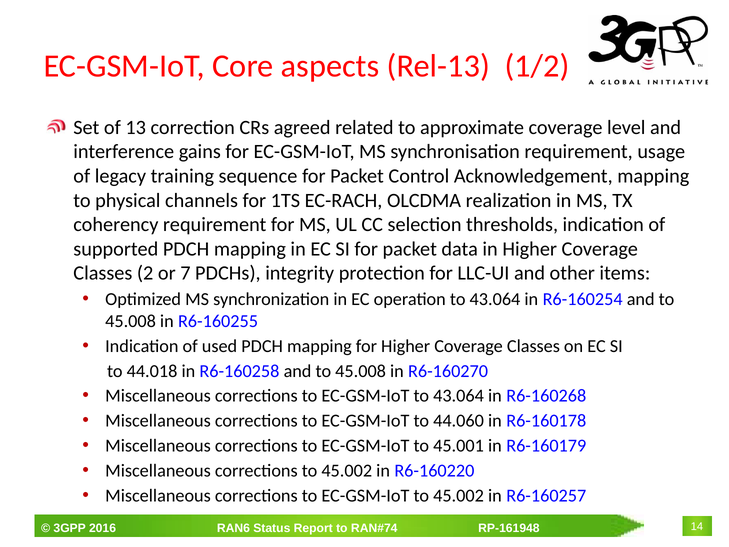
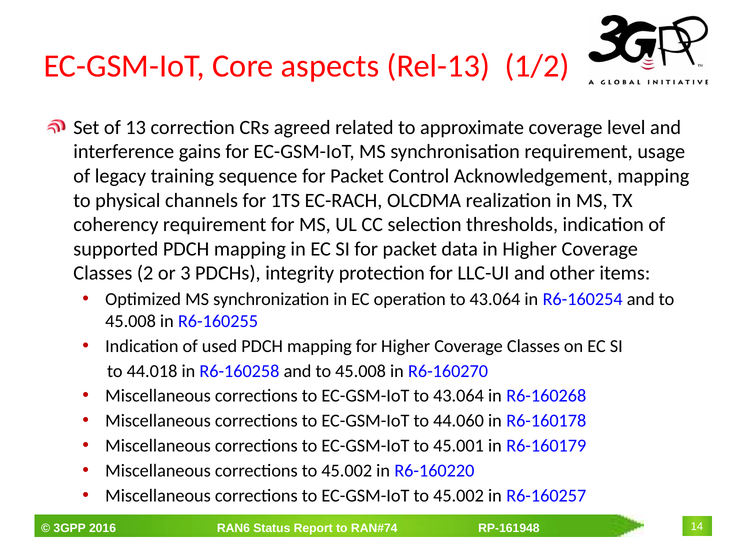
7: 7 -> 3 (185, 273)
